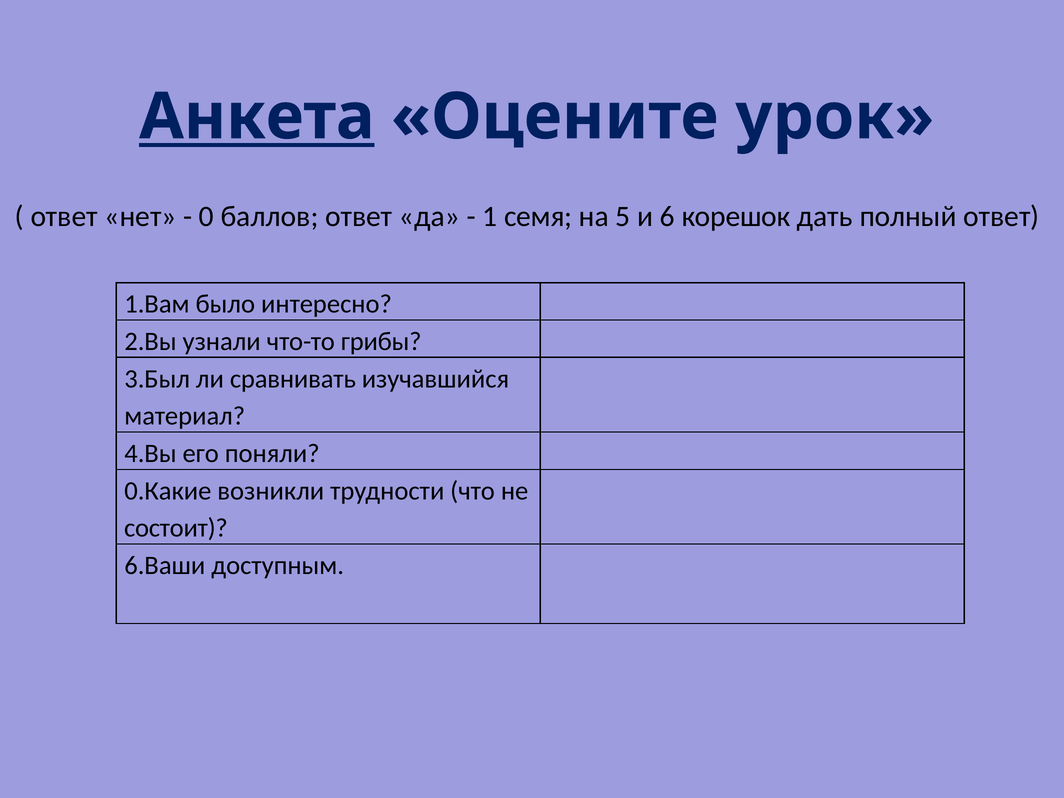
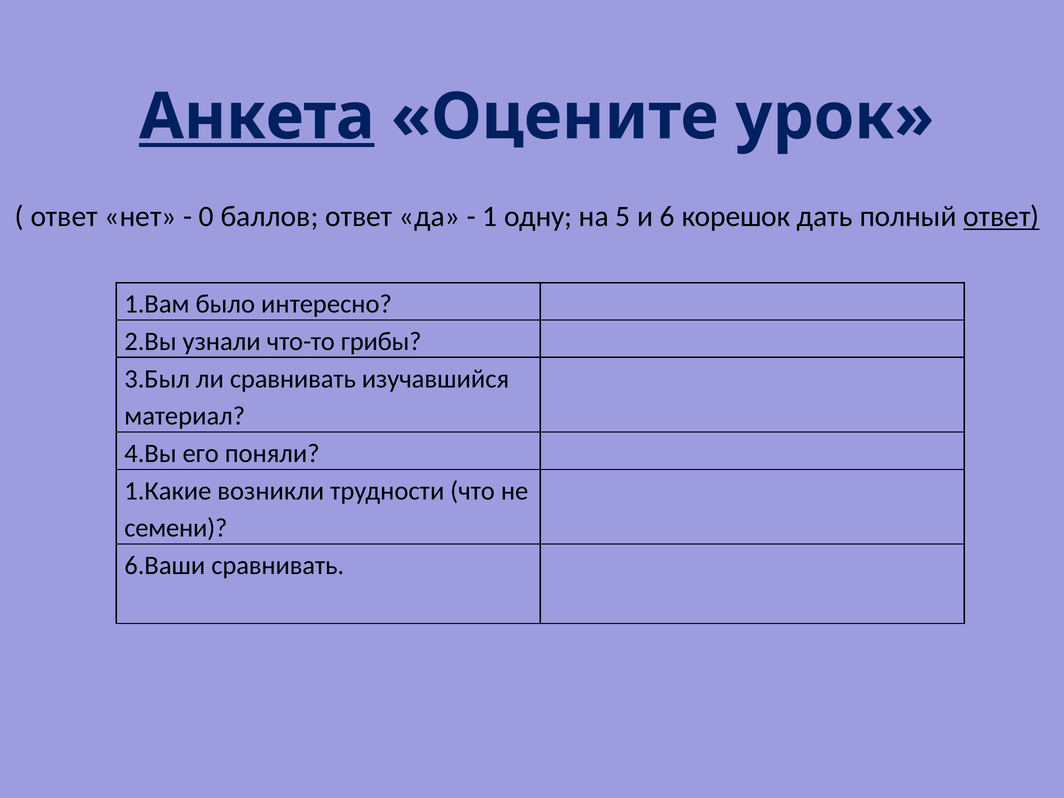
семя: семя -> одну (538, 216)
ответ underline: none -> present (1001, 216)
0.Какие: 0.Какие -> 1.Какие (168, 491)
состоит: состоит -> семени (176, 528)
6.Ваши доступным: доступным -> сравнивать (278, 566)
